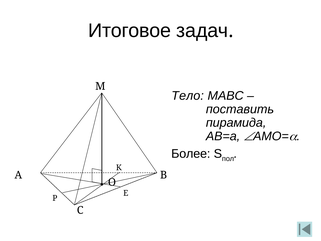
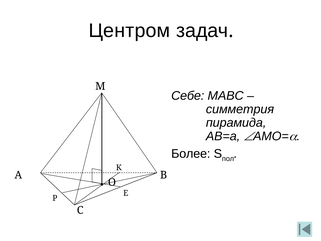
Итоговое: Итоговое -> Центром (129, 31)
Тело: Тело -> Себе (188, 96)
поставить: поставить -> симметрия (240, 109)
